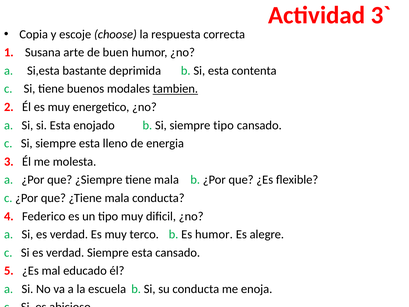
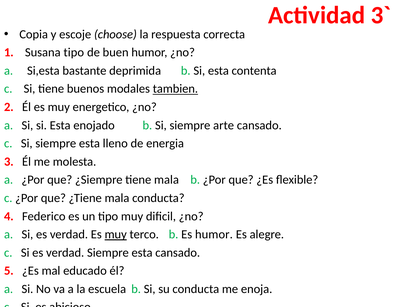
Susana arte: arte -> tipo (74, 52)
siempre tipo: tipo -> arte (224, 125)
muy underline: none -> present (116, 234)
